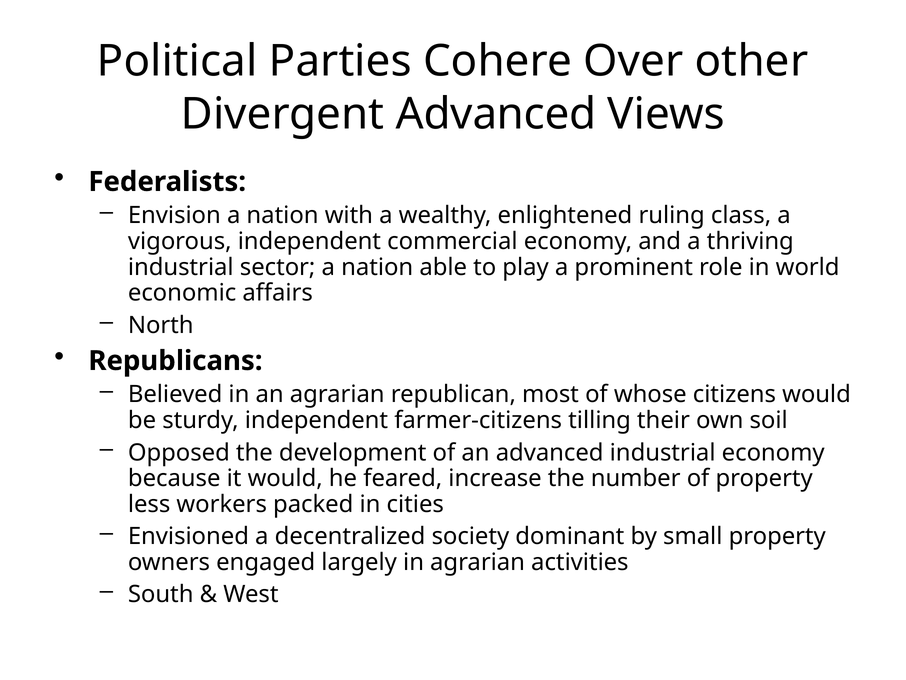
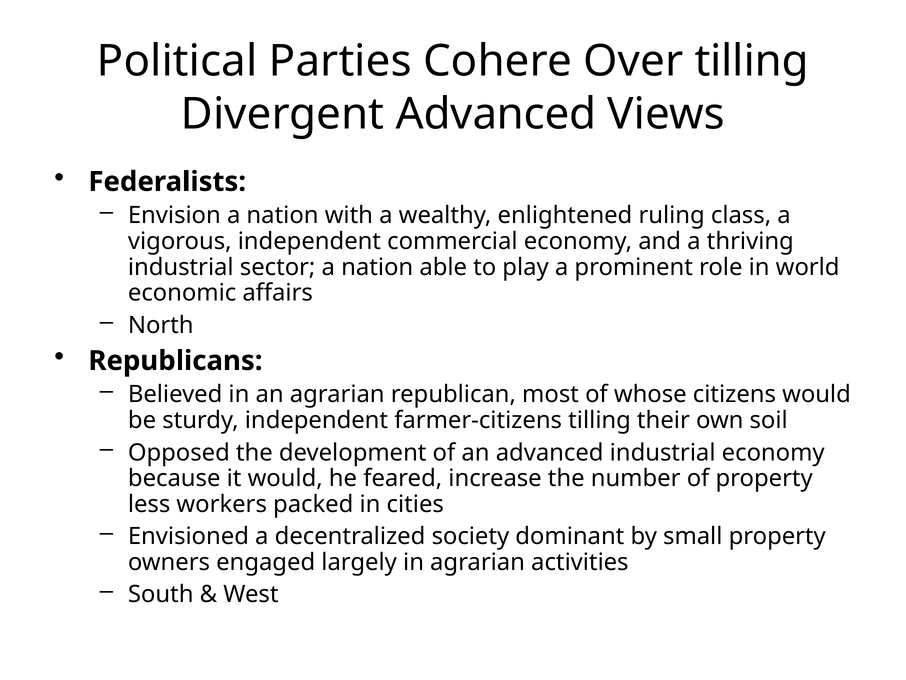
Over other: other -> tilling (752, 61)
